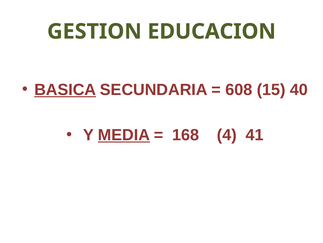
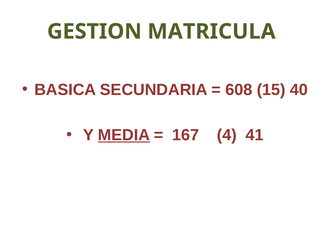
EDUCACION: EDUCACION -> MATRICULA (212, 31)
BASICA underline: present -> none (65, 89)
168: 168 -> 167 (186, 135)
